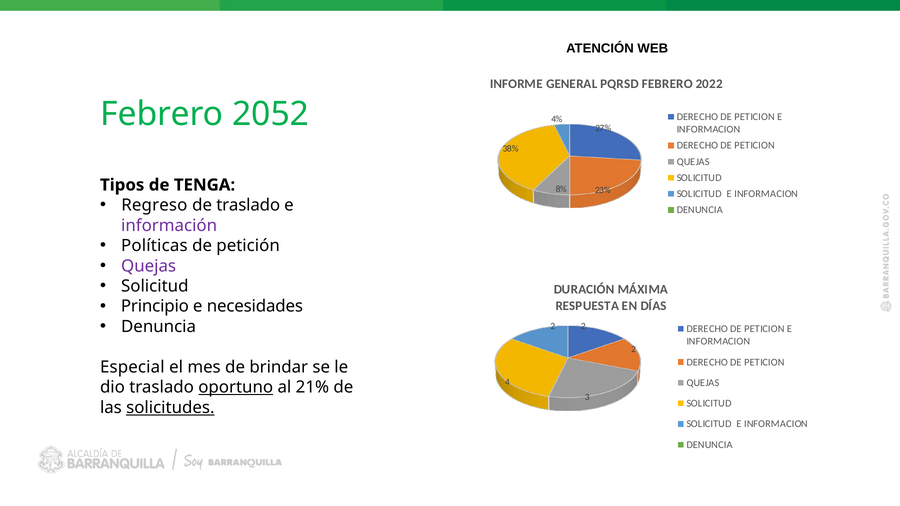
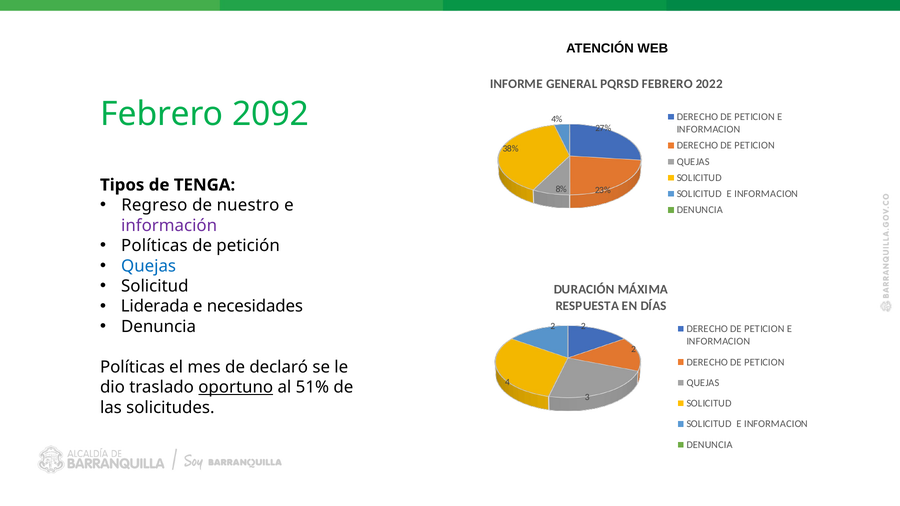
2052: 2052 -> 2092 (271, 114)
de traslado: traslado -> nuestro (248, 205)
Quejas colour: purple -> blue (149, 266)
Principio: Principio -> Liderada (155, 307)
Especial: Especial -> Políticas (132, 367)
brindar: brindar -> declaró (279, 367)
21%: 21% -> 51% (312, 388)
solicitudes underline: present -> none (170, 408)
